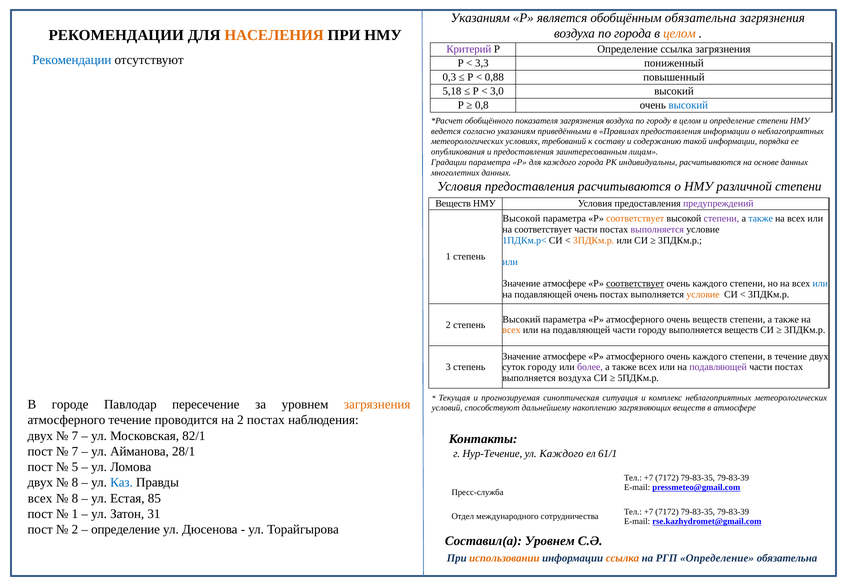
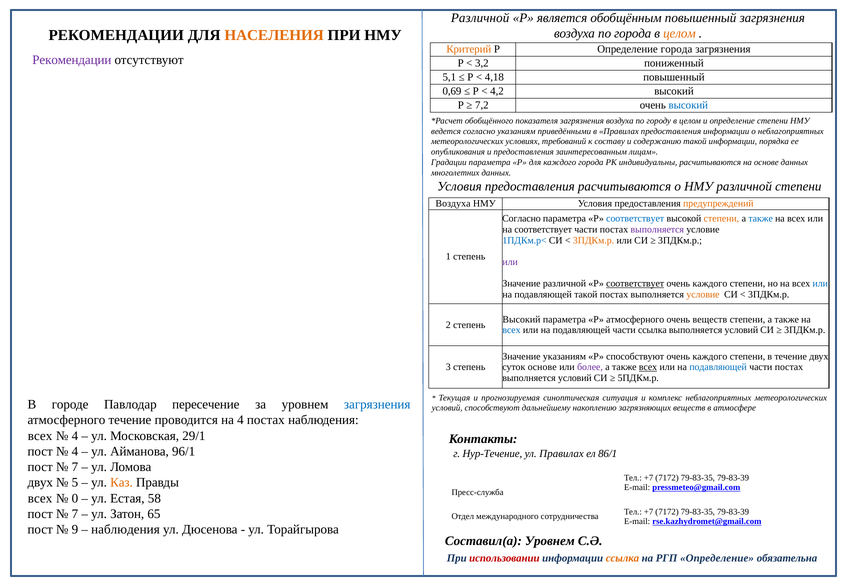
Указаниям: Указаниям -> Различной (480, 18)
обобщённым обязательна: обязательна -> повышенный (701, 18)
Критерий colour: purple -> orange (469, 49)
Определение ссылка: ссылка -> города (677, 49)
Рекомендации colour: blue -> purple (72, 60)
3,3: 3,3 -> 3,2 (482, 63)
0,3: 0,3 -> 5,1 (449, 77)
0,88: 0,88 -> 4,18 (494, 77)
5,18: 5,18 -> 0,69 (452, 91)
3,0: 3,0 -> 4,2 (497, 91)
0,8: 0,8 -> 7,2 (482, 105)
Веществ: Веществ -> Воздуха (453, 204)
предупреждений colour: purple -> orange (718, 204)
Высокой: Высокой -> Согласно (522, 219)
соответствует colour: orange -> blue (635, 219)
степени colour: purple -> orange (721, 219)
или colour: blue -> purple (510, 262)
атмосфере: атмосфере -> различной (564, 284)
подавляющей очень: очень -> такой (586, 295)
всех colour: orange -> blue (511, 330)
части городу: городу -> ссылка (652, 330)
веществ: веществ -> условий (741, 330)
атмосфере: атмосфере -> указаниям (564, 357)
атмосферного: атмосферного -> способствуют (635, 357)
суток городу: городу -> основе (542, 367)
всех underline: none -> present (648, 367)
подавляющей colour: purple -> blue (718, 367)
воздуха: воздуха -> условий (575, 378)
загрязнения colour: orange -> blue (377, 405)
на 2: 2 -> 4 (240, 420)
двух: двух -> всех (40, 436)
7: 7 -> 4 (75, 436)
82/1: 82/1 -> 29/1 (194, 436)
7: 7 -> 4 (75, 452)
28/1: 28/1 -> 96/1 (184, 452)
ул Каждого: Каждого -> Правилах (562, 454)
61/1: 61/1 -> 86/1 (608, 454)
5: 5 -> 7 (75, 467)
8: 8 -> 5 (75, 483)
Каз colour: blue -> orange (121, 483)
8: 8 -> 0 (75, 499)
85: 85 -> 58 (154, 499)
1: 1 -> 7 (75, 514)
31: 31 -> 65 (154, 514)
2: 2 -> 9 (75, 530)
определение: определение -> наблюдения (125, 530)
использовании colour: orange -> red (504, 558)
